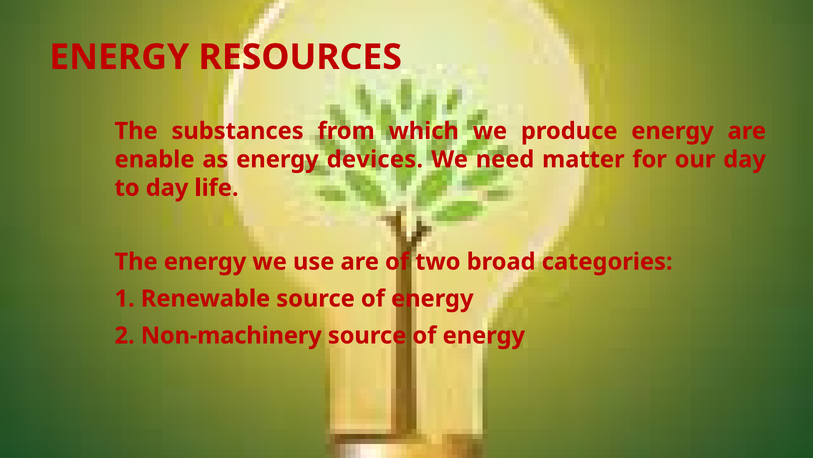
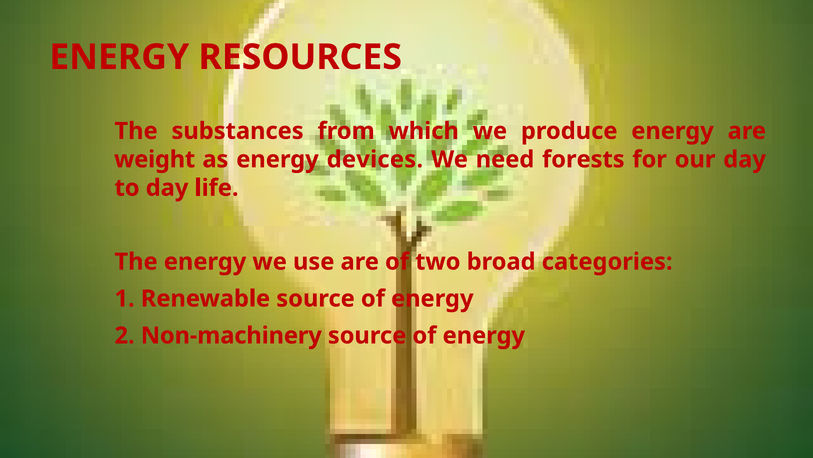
enable: enable -> weight (155, 159)
matter: matter -> forests (583, 159)
